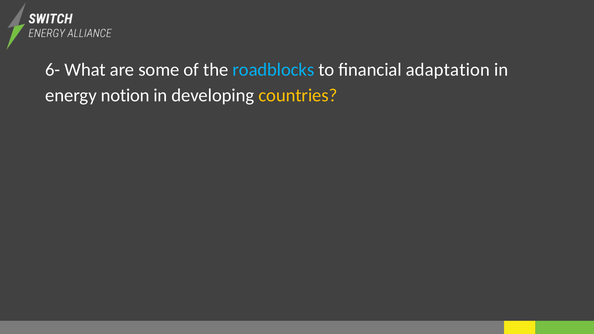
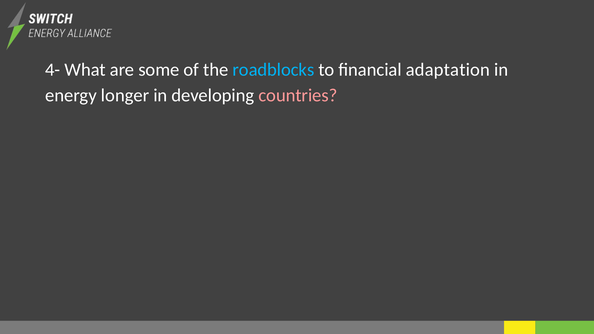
6-: 6- -> 4- (53, 70)
notion: notion -> longer (125, 95)
countries colour: yellow -> pink (298, 95)
